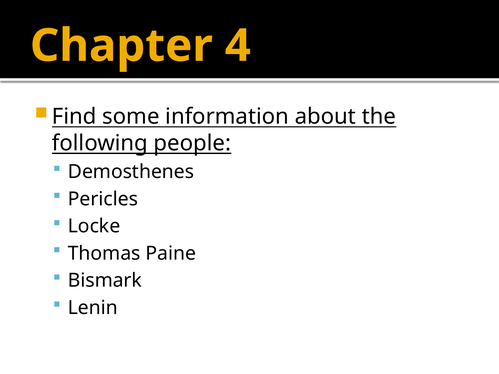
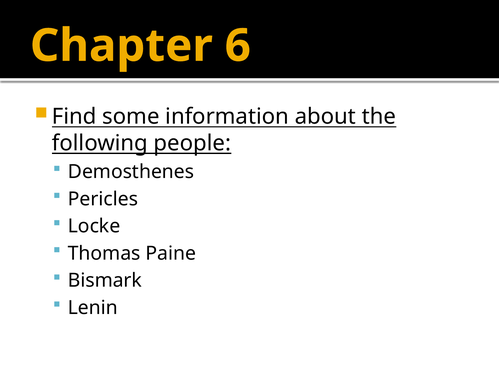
4: 4 -> 6 (238, 46)
